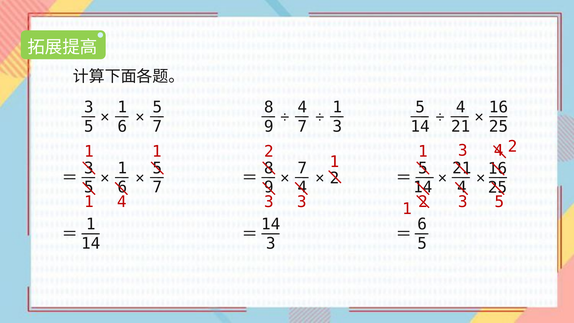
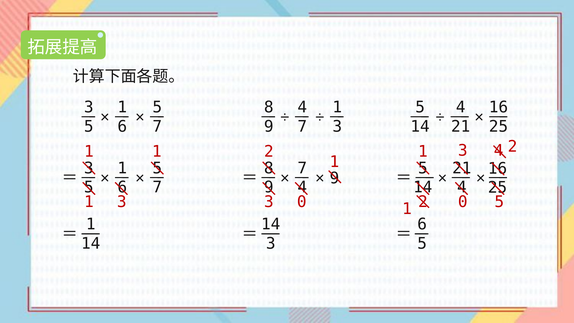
2: 2 -> 9 (334, 178)
4: 4 -> 3 (122, 202)
3 3: 3 -> 0 (302, 202)
3: 3 -> 0 (463, 202)
